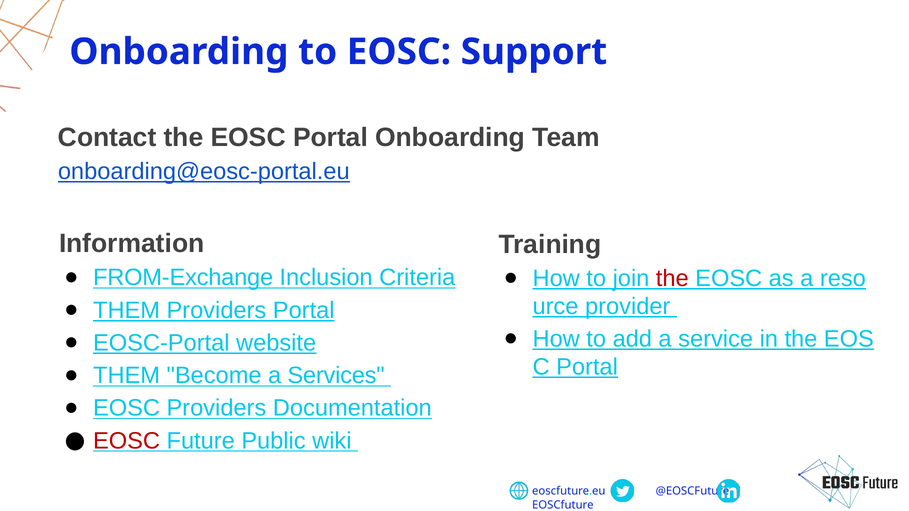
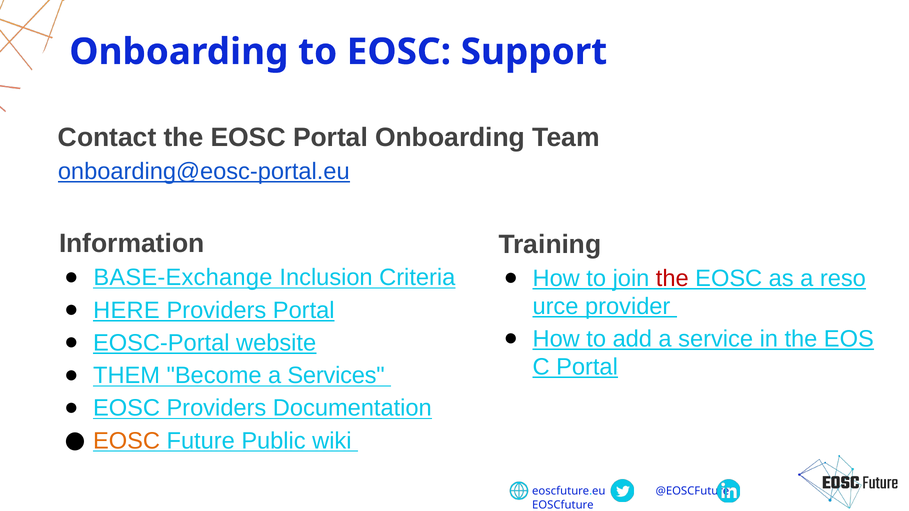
FROM-Exchange: FROM-Exchange -> BASE-Exchange (183, 278)
THEM: THEM -> HERE (126, 310)
EOSC colour: red -> orange (127, 441)
